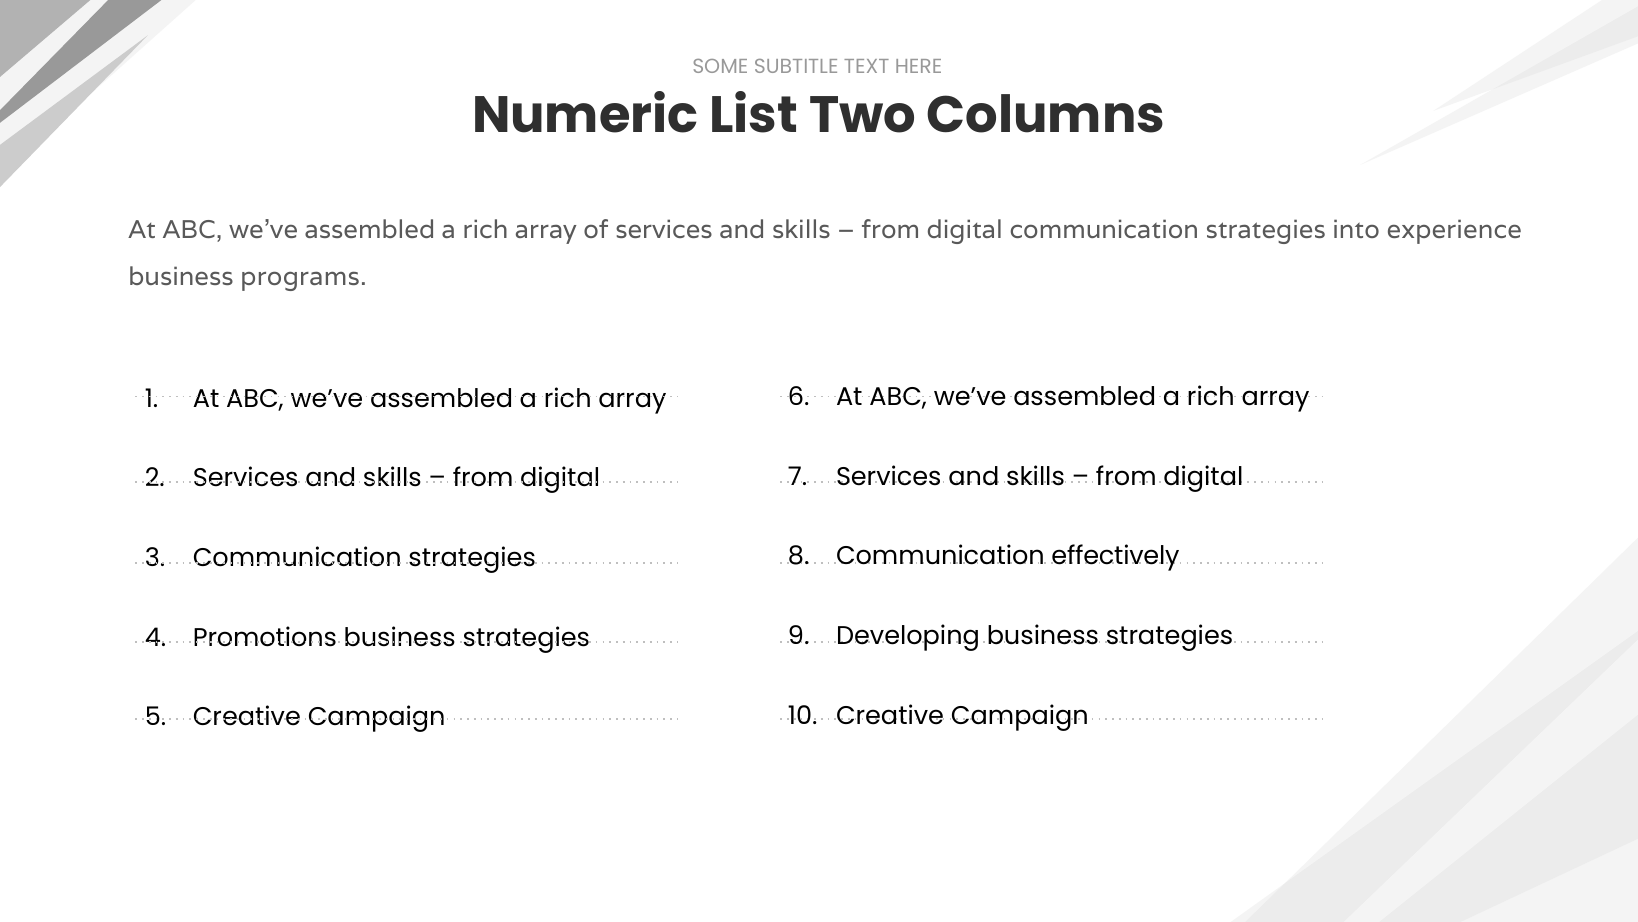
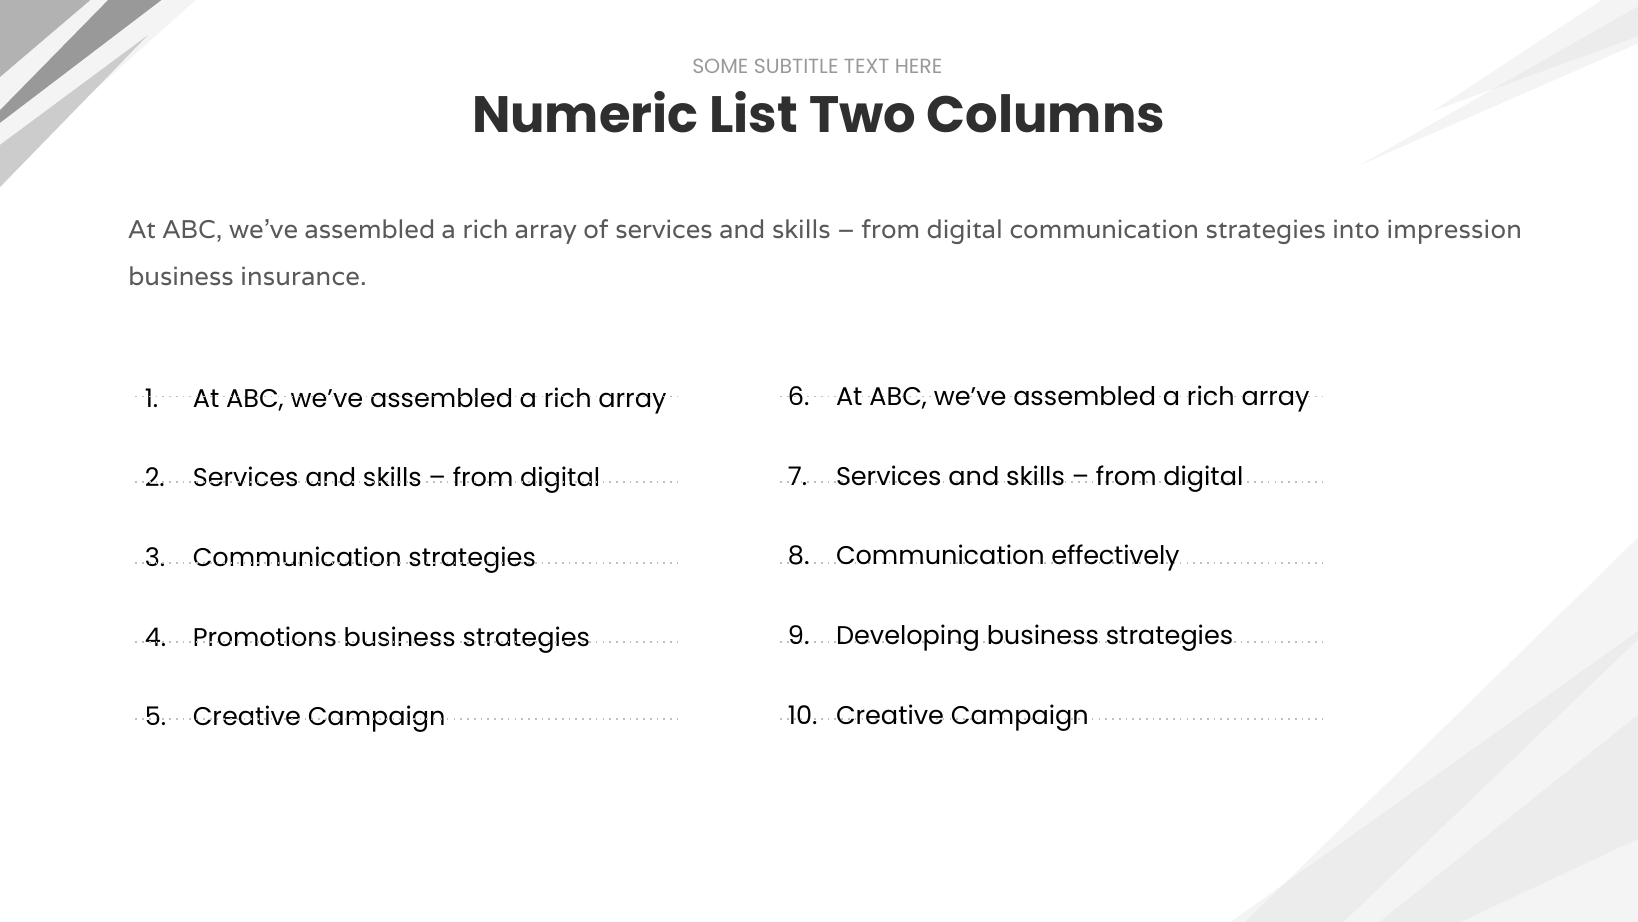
experience: experience -> impression (1454, 230)
programs: programs -> insurance (304, 276)
